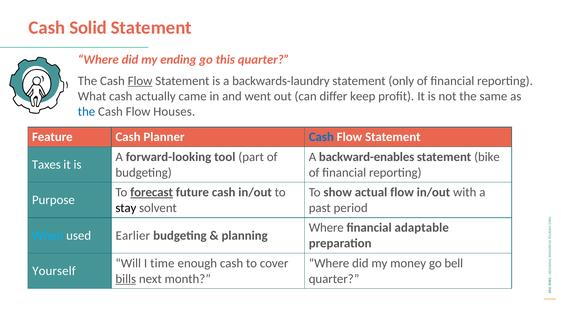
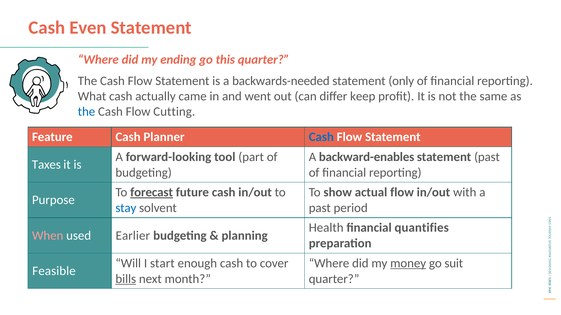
Solid: Solid -> Even (88, 28)
Flow underline: present -> none (140, 81)
backwards-laundry: backwards-laundry -> backwards-needed (281, 81)
Houses: Houses -> Cutting (174, 112)
statement bike: bike -> past (487, 157)
stay colour: black -> blue (126, 208)
Where: Where -> Health (326, 228)
adaptable: adaptable -> quantifies (422, 228)
When colour: light blue -> pink (48, 236)
time: time -> start (162, 264)
money underline: none -> present (408, 264)
bell: bell -> suit (454, 264)
Yourself: Yourself -> Feasible (54, 271)
